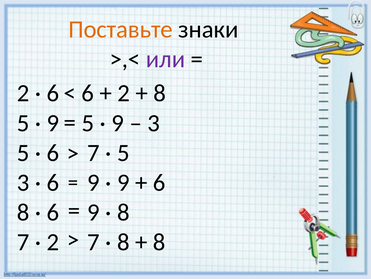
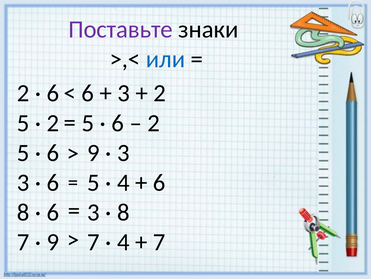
Поставьте colour: orange -> purple (121, 29)
или colour: purple -> blue (166, 59)
2: 2 -> 3 (124, 93)
8: 8 -> 2 (160, 93)
9: 9 -> 2 (53, 123)
9: 9 -> 6 (118, 123)
3: 3 -> 2 (154, 123)
6 7: 7 -> 9 (93, 152)
5: 5 -> 3 (123, 152)
9: 9 -> 5 (93, 182)
9: 9 -> 4 (123, 182)
9: 9 -> 3 (93, 212)
2: 2 -> 9 (53, 241)
8: 8 -> 4 (123, 241)
8: 8 -> 7 (159, 241)
